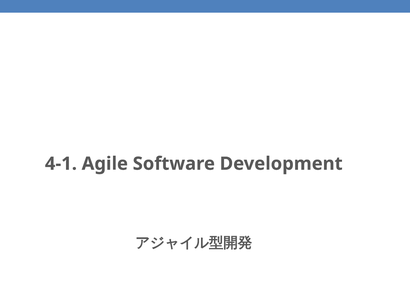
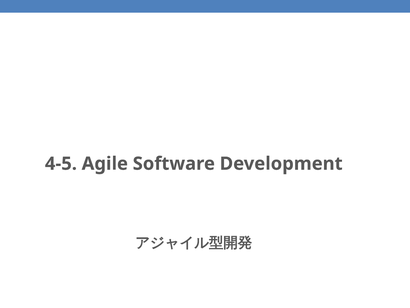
4-1: 4-1 -> 4-5 (61, 163)
